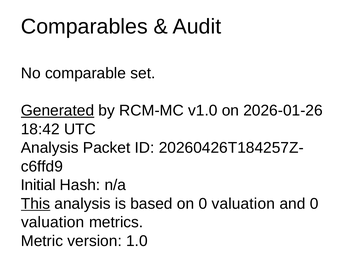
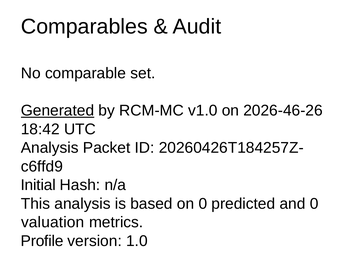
2026-01-26: 2026-01-26 -> 2026-46-26 (283, 110)
This underline: present -> none (36, 204)
on 0 valuation: valuation -> predicted (243, 204)
Metric: Metric -> Profile (42, 241)
